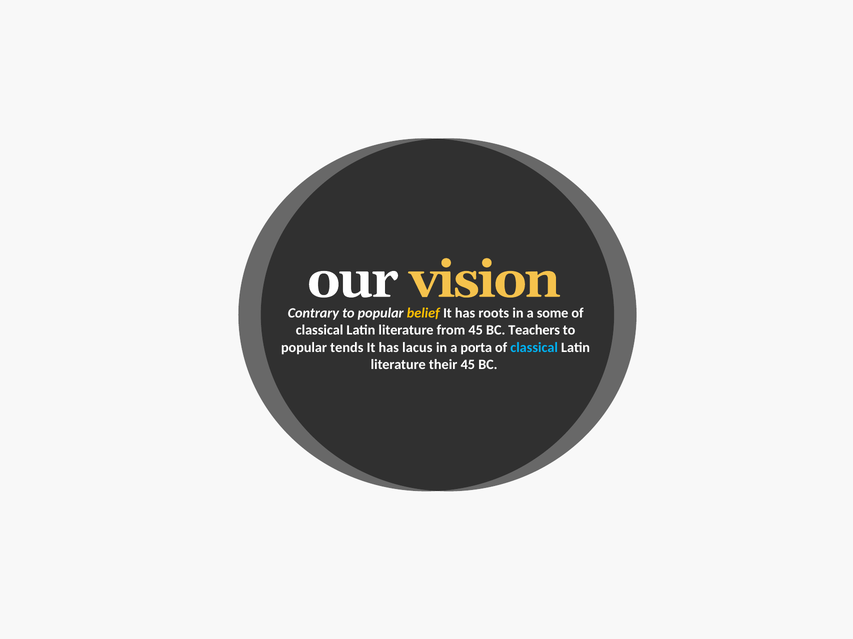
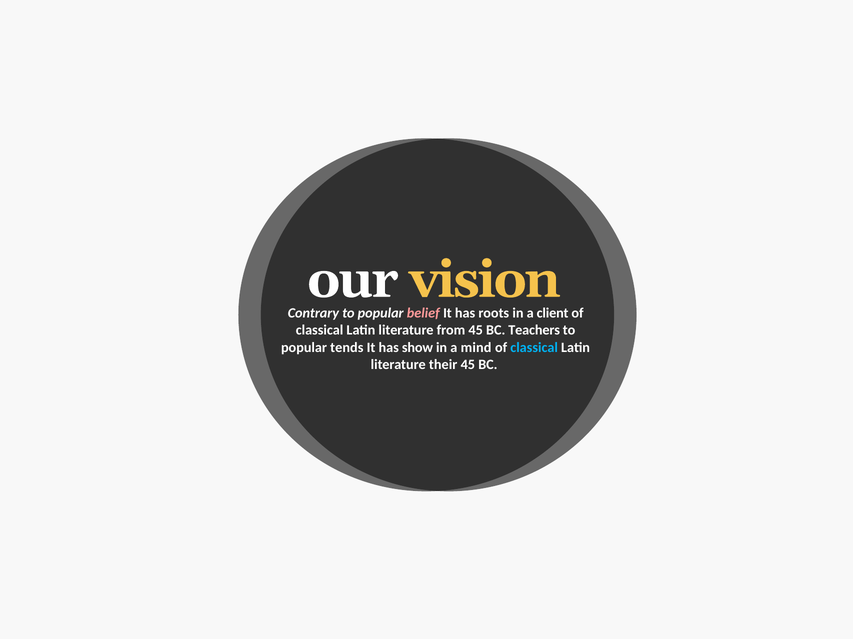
belief colour: yellow -> pink (423, 314)
some: some -> client (553, 314)
lacus: lacus -> show (417, 348)
porta: porta -> mind (476, 348)
